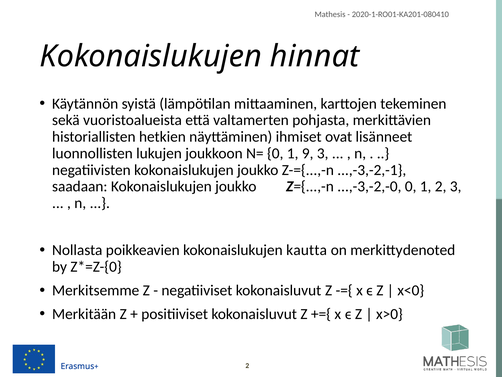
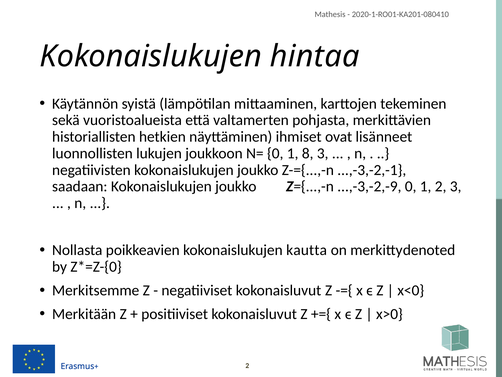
hinnat: hinnat -> hintaa (315, 56)
9: 9 -> 8 (308, 153)
...,-3,-2,-0: ...,-3,-2,-0 -> ...,-3,-2,-9 (369, 186)
